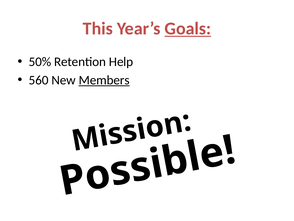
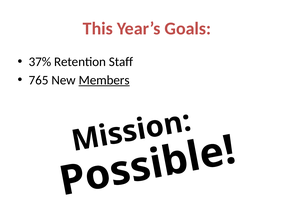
Goals underline: present -> none (188, 28)
50%: 50% -> 37% (40, 62)
Help: Help -> Staff (121, 62)
560: 560 -> 765 (39, 80)
